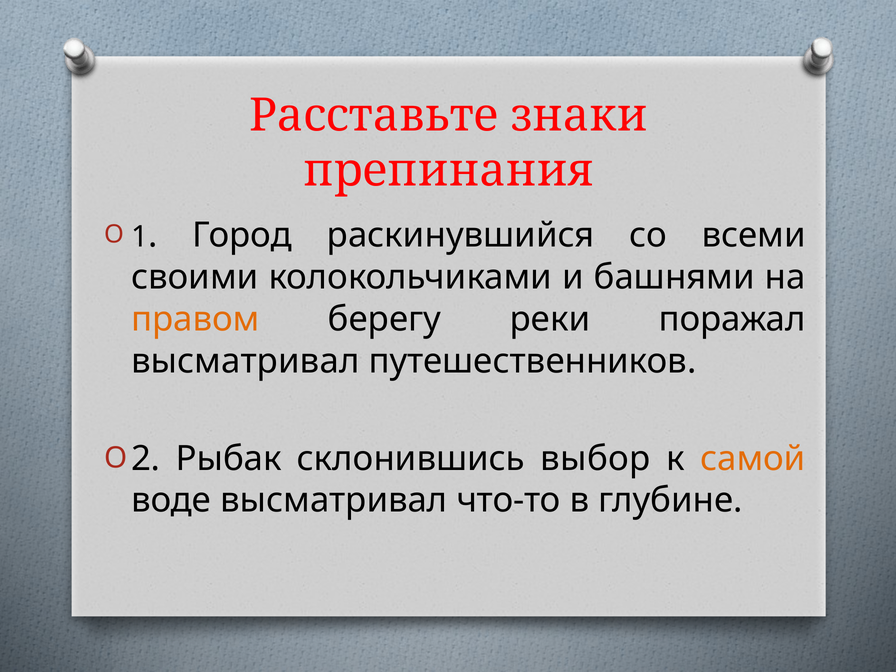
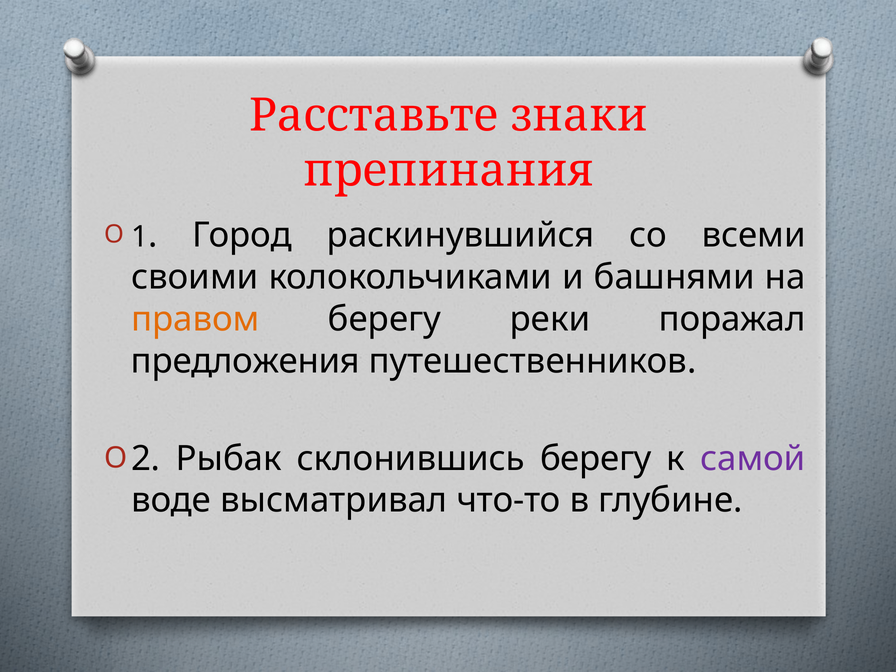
высматривал: высматривал -> предложения (245, 361)
склонившись выбор: выбор -> берегу (596, 459)
самой colour: orange -> purple (753, 459)
